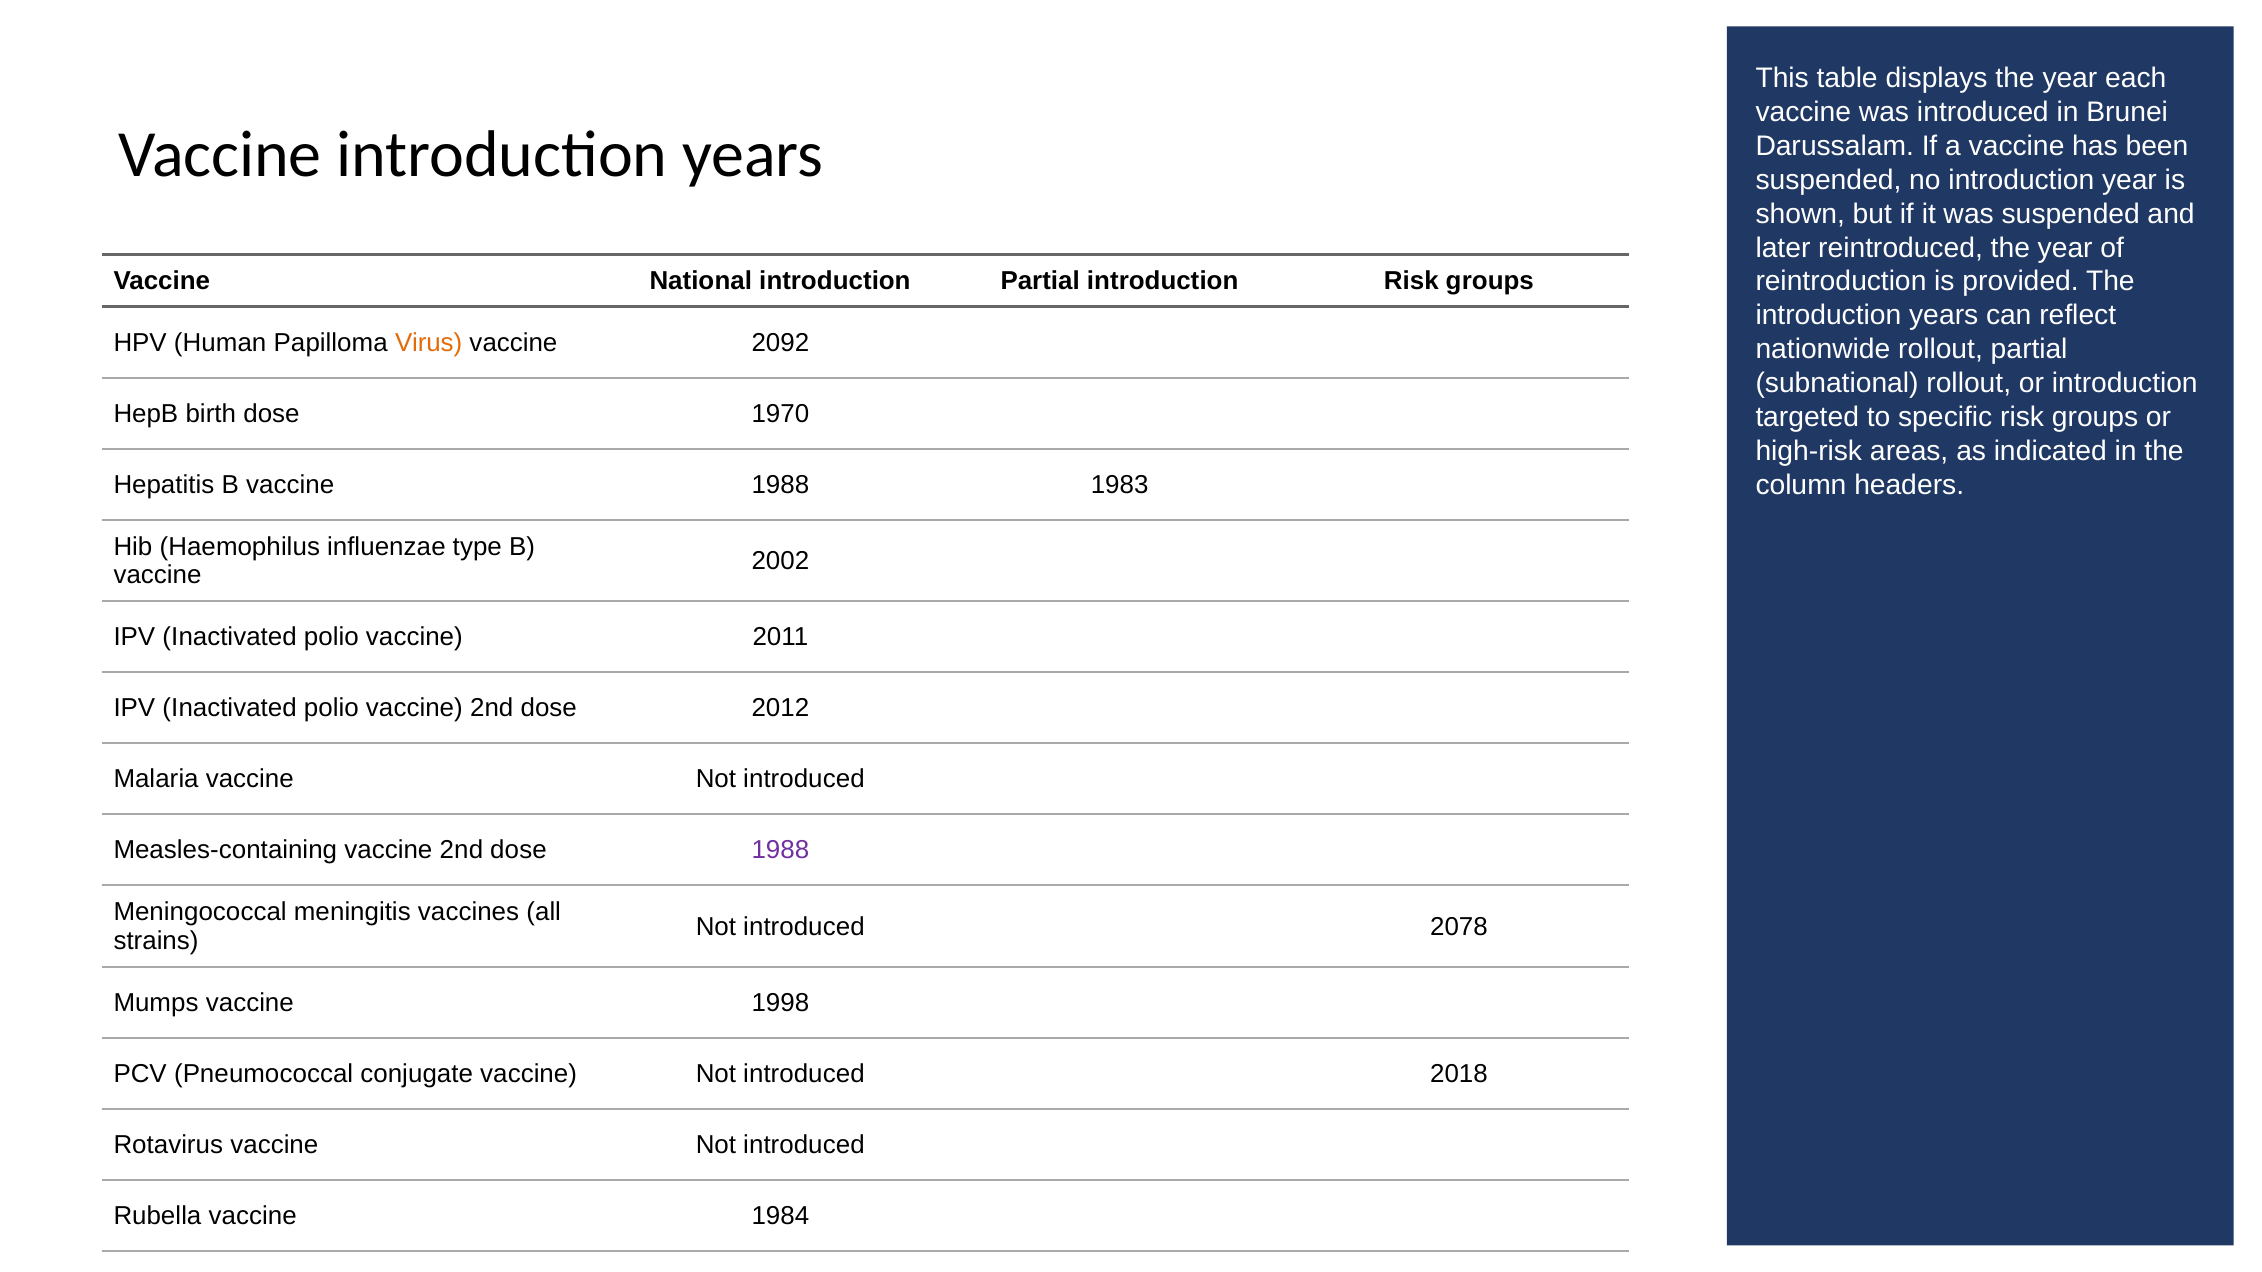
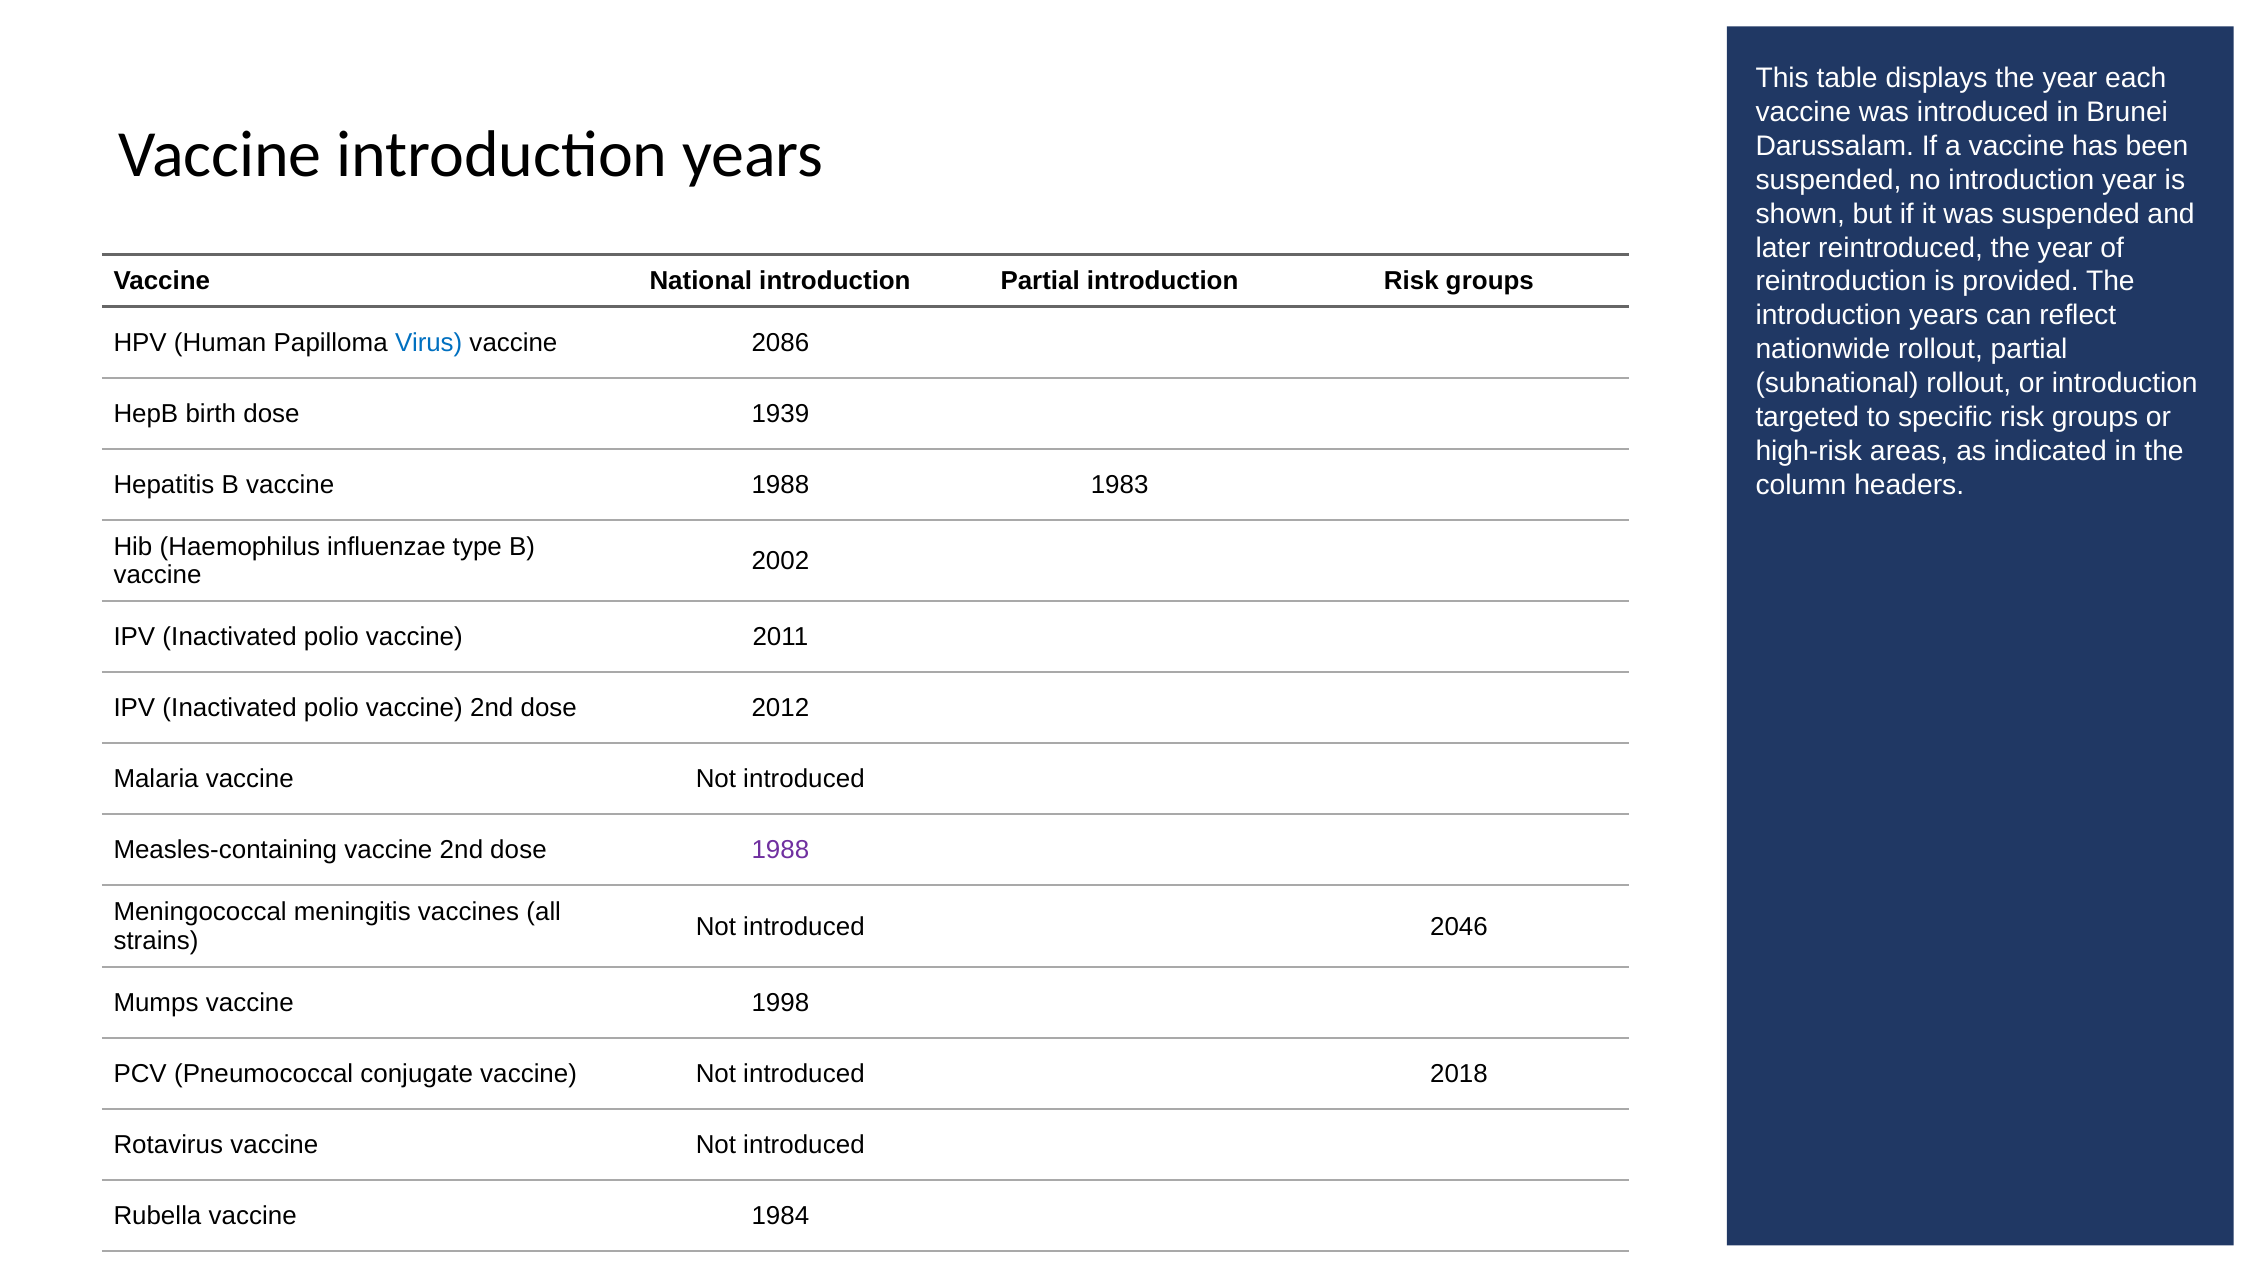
Virus colour: orange -> blue (429, 343)
2092: 2092 -> 2086 (780, 343)
1970: 1970 -> 1939 (780, 414)
2078: 2078 -> 2046 (1459, 927)
